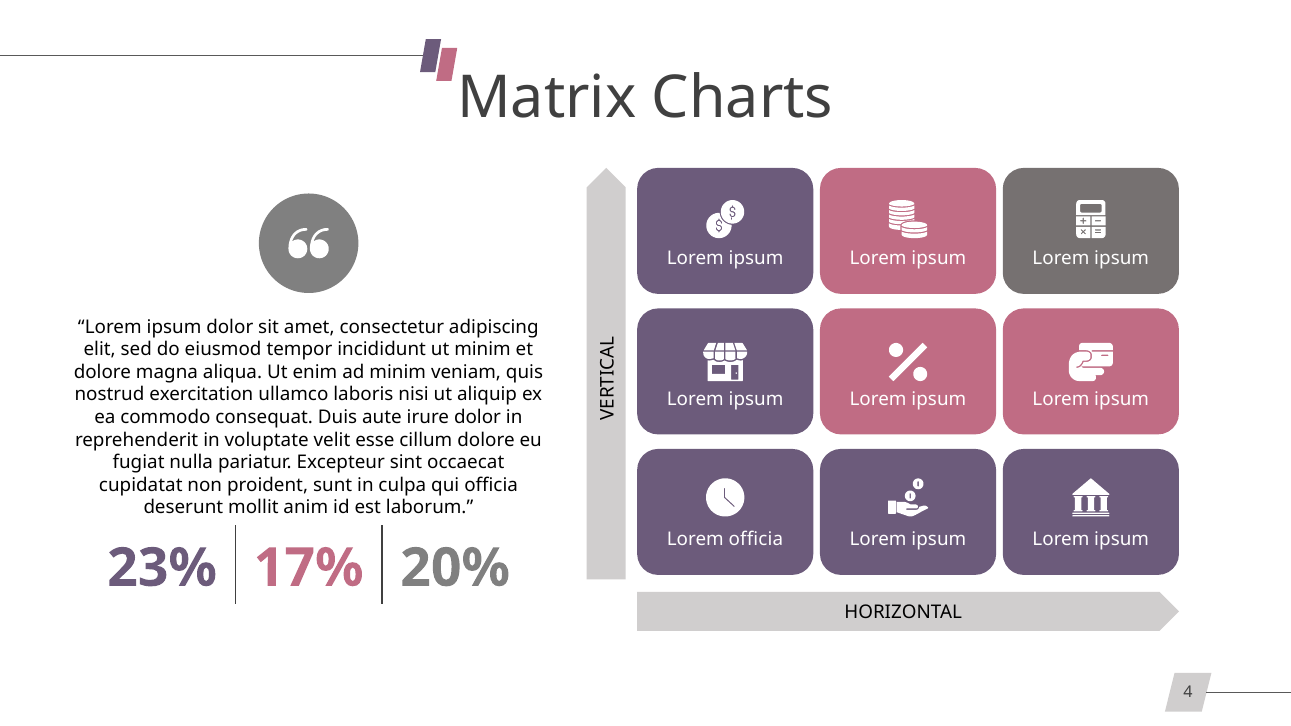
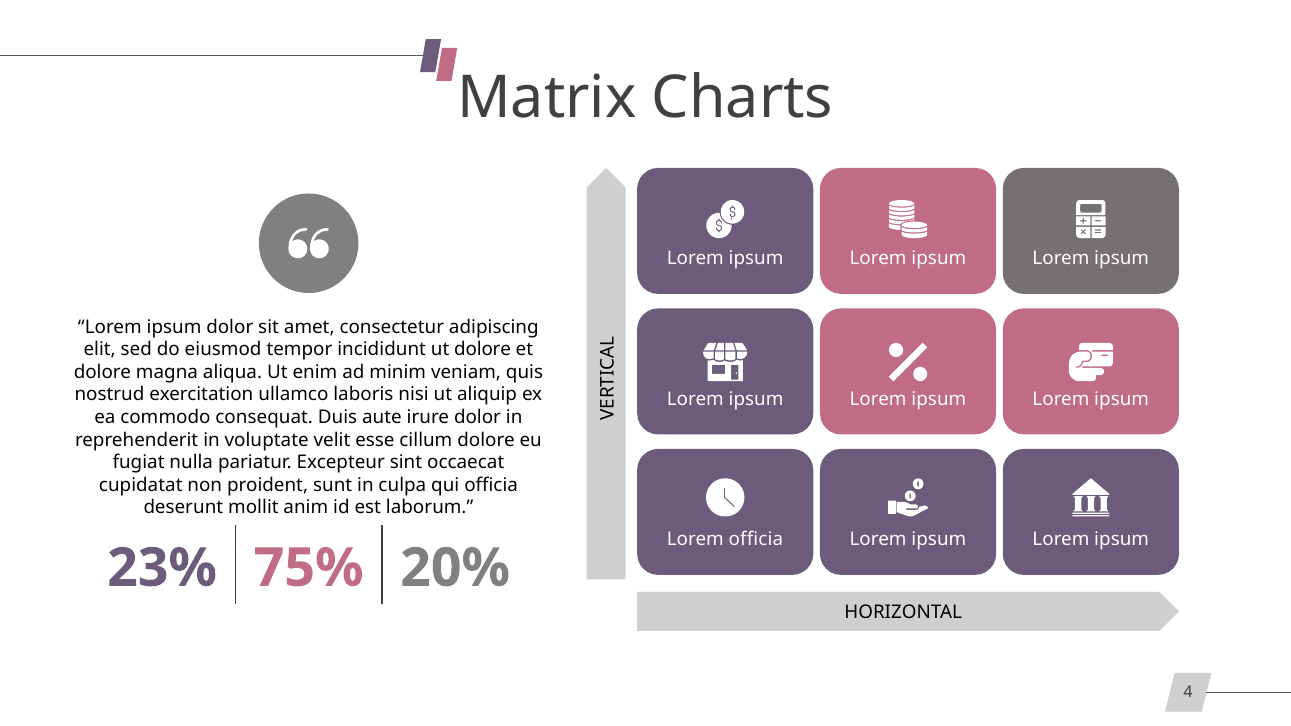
ut minim: minim -> dolore (483, 350)
17%: 17% -> 75% (309, 568)
